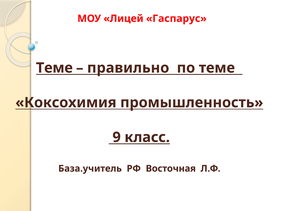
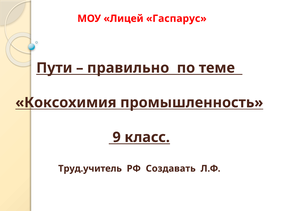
Теме: Теме -> Пути (54, 68)
База.учитель: База.учитель -> Труд.учитель (90, 168)
Восточная: Восточная -> Создавать (171, 168)
